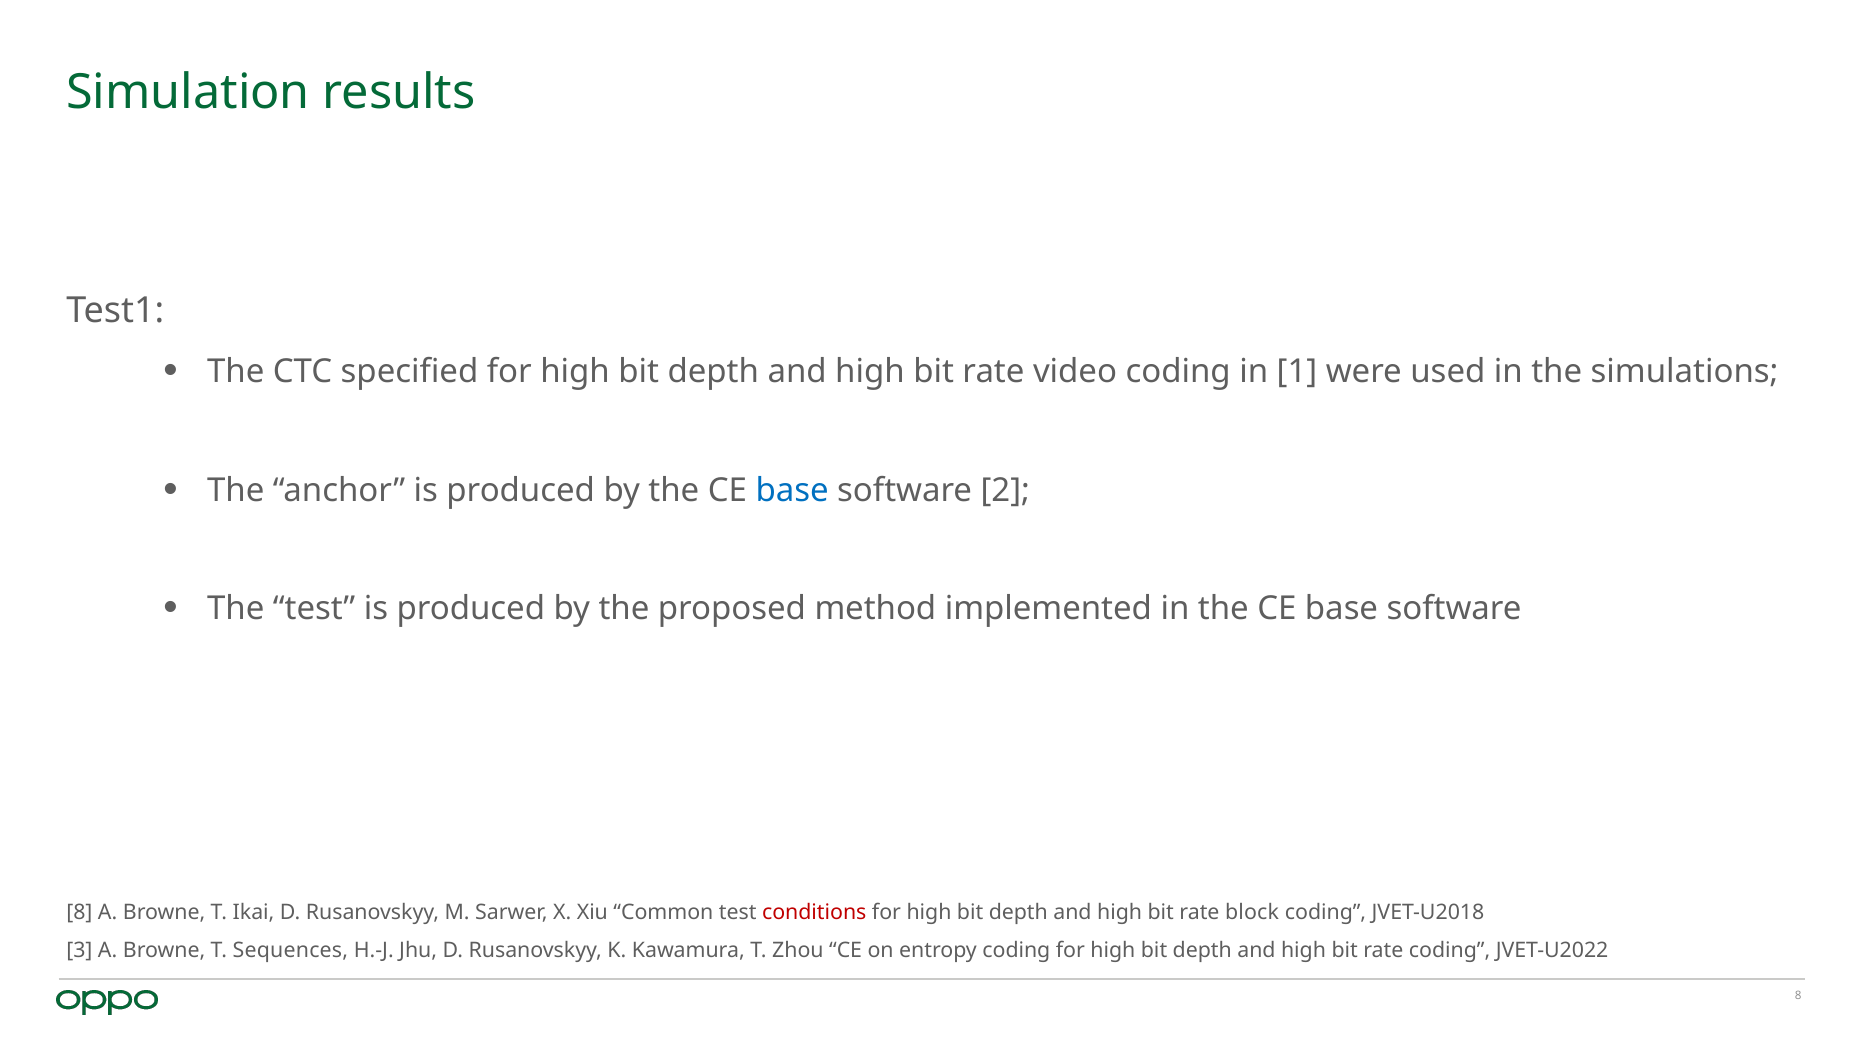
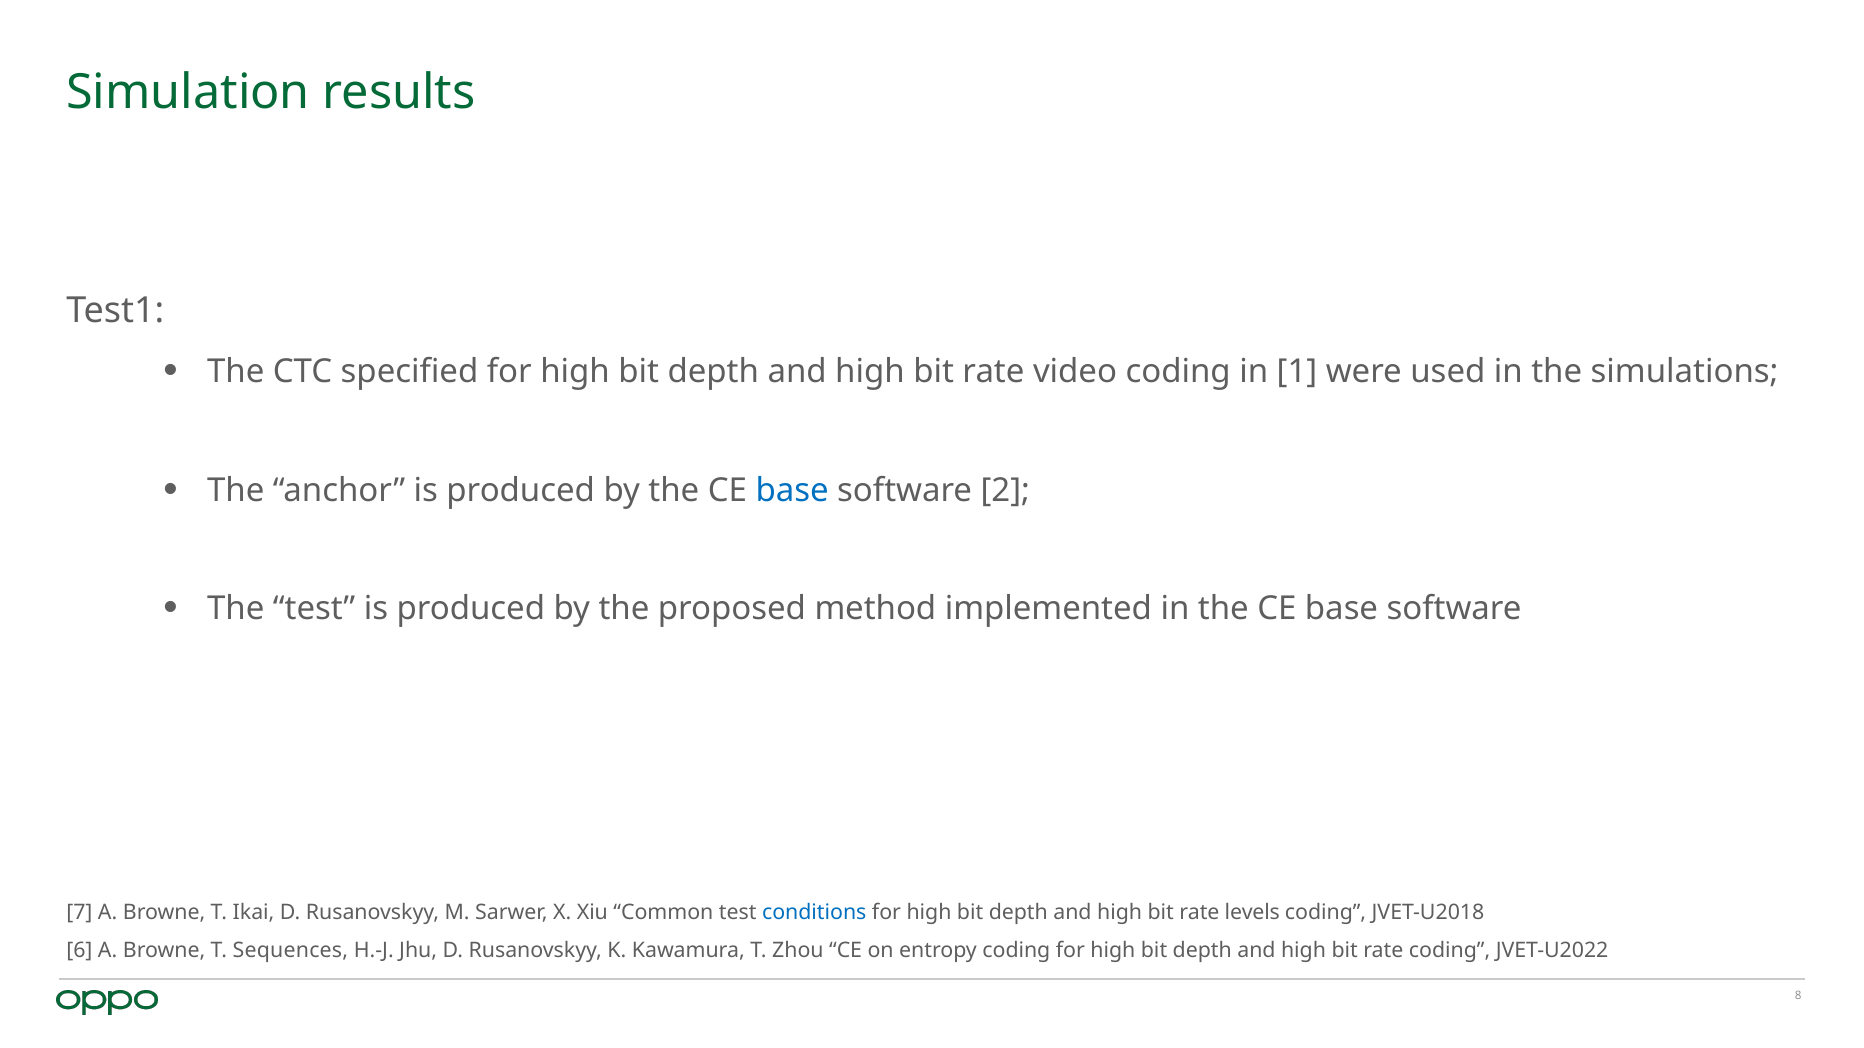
8: 8 -> 7 (79, 912)
conditions colour: red -> blue (814, 912)
block: block -> levels (1252, 912)
3: 3 -> 6 (79, 951)
